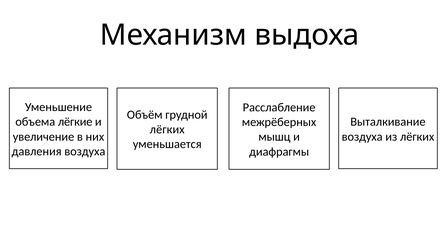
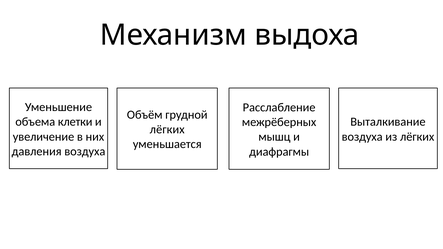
лёгкие: лёгкие -> клетки (75, 122)
